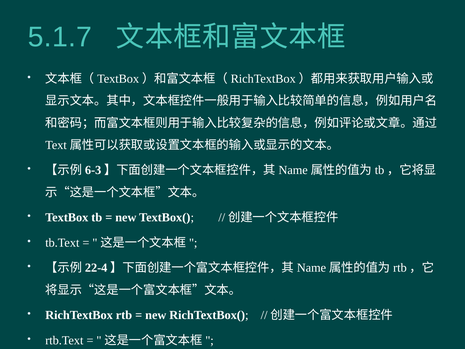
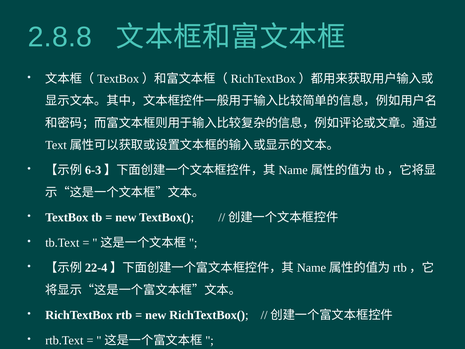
5.1.7: 5.1.7 -> 2.8.8 (60, 37)
